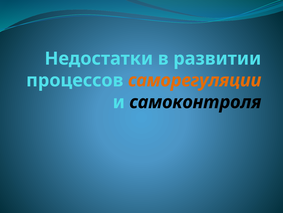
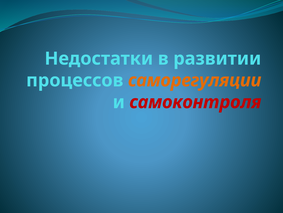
самоконтроля colour: black -> red (195, 102)
